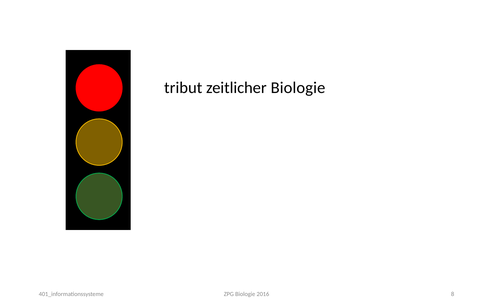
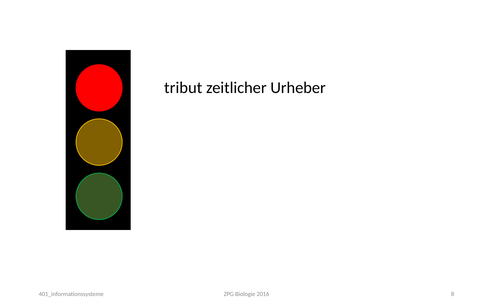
zeitlicher Biologie: Biologie -> Urheber (298, 88)
